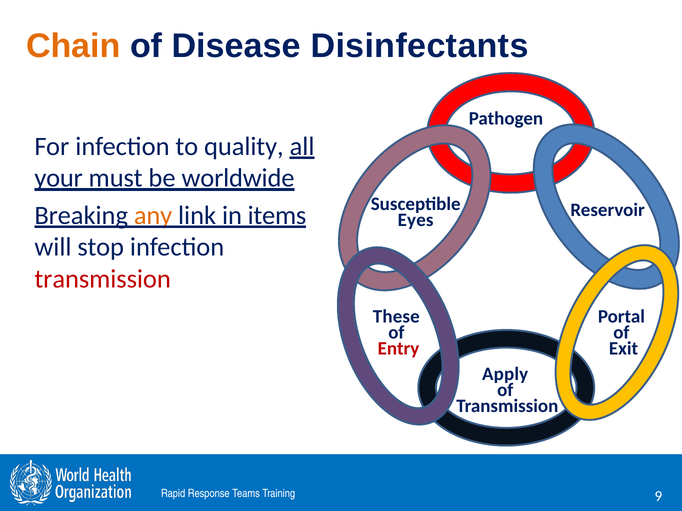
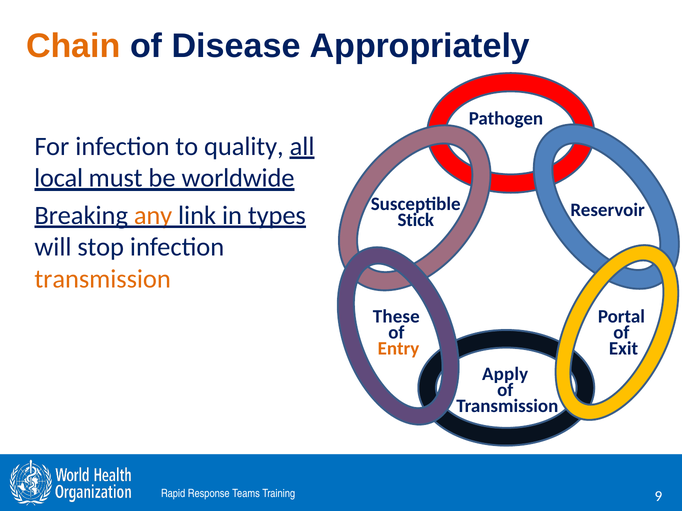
Disinfectants: Disinfectants -> Appropriately (420, 46)
your: your -> local (59, 178)
items: items -> types (277, 216)
Eyes: Eyes -> Stick (416, 220)
transmission colour: red -> orange (103, 279)
Entry colour: red -> orange (398, 349)
